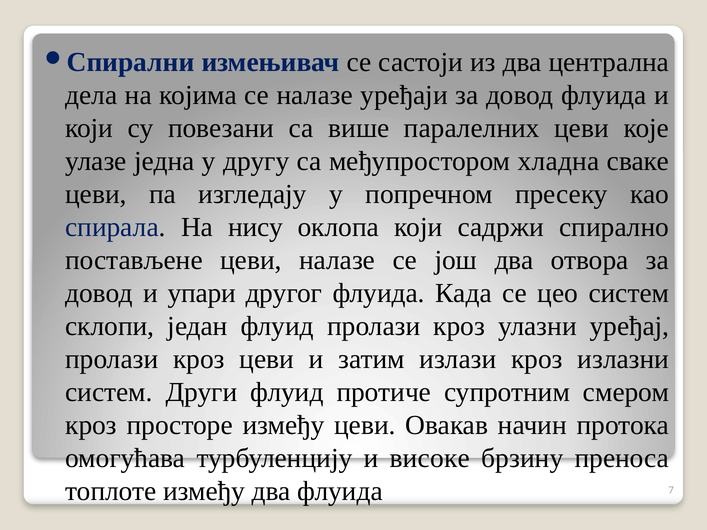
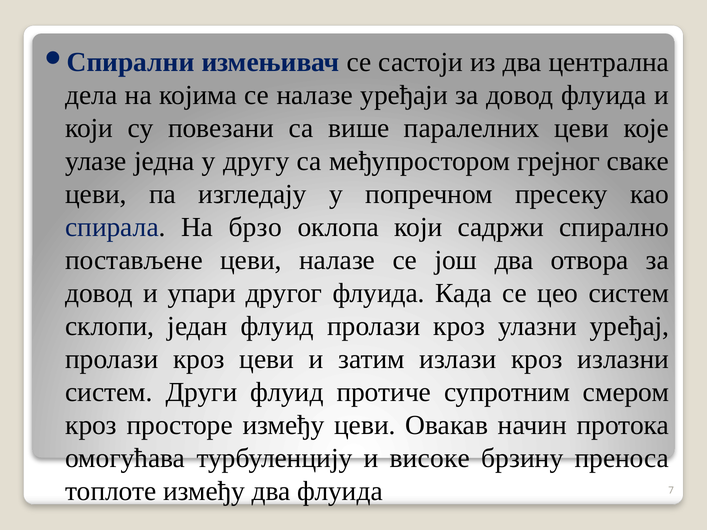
хладна: хладна -> грејног (559, 161)
нису: нису -> брзо (255, 227)
